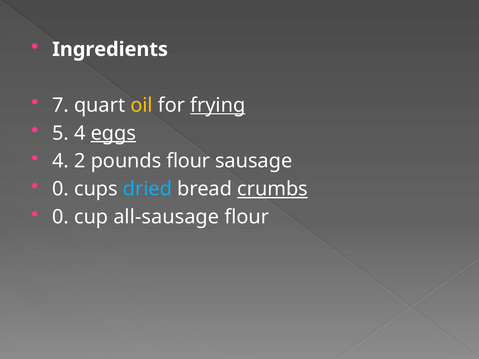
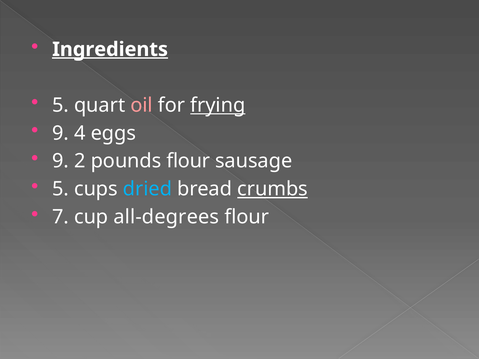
Ingredients underline: none -> present (110, 49)
7: 7 -> 5 (61, 105)
oil colour: yellow -> pink (142, 105)
5: 5 -> 9 (61, 133)
eggs underline: present -> none (113, 133)
4: 4 -> 9 (61, 161)
0: 0 -> 5 (61, 189)
0: 0 -> 7 (61, 217)
all-sausage: all-sausage -> all-degrees (166, 217)
